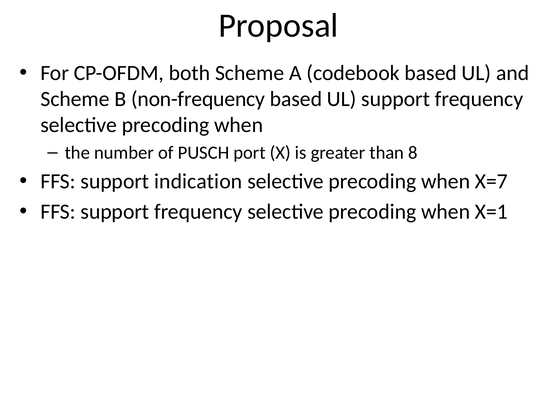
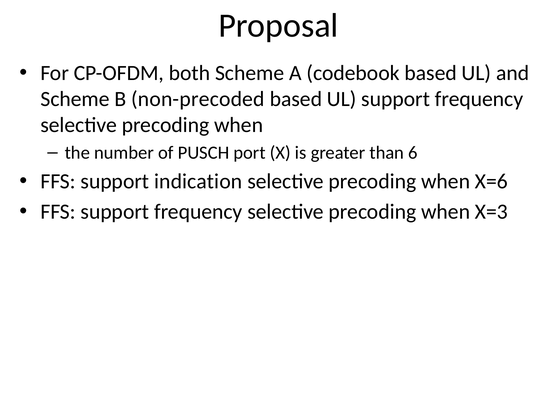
non-frequency: non-frequency -> non-precoded (198, 99)
8: 8 -> 6 (413, 153)
X=7: X=7 -> X=6 (491, 181)
X=1: X=1 -> X=3 (491, 212)
